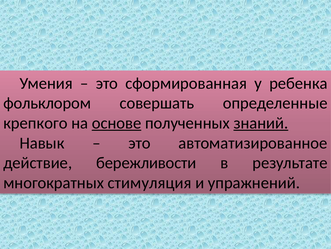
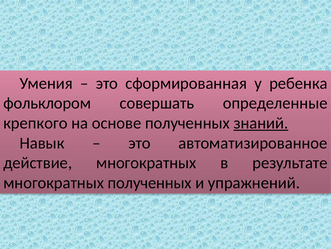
основе underline: present -> none (117, 123)
действие бережливости: бережливости -> многократных (146, 162)
многократных стимуляция: стимуляция -> полученных (150, 182)
